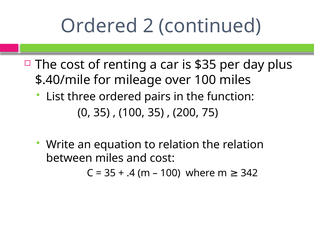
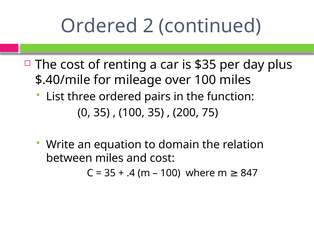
to relation: relation -> domain (179, 145)
342: 342 -> 847 (249, 173)
